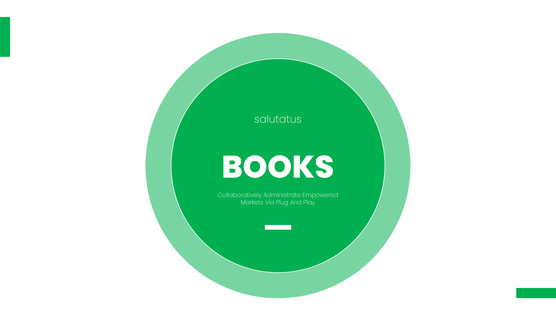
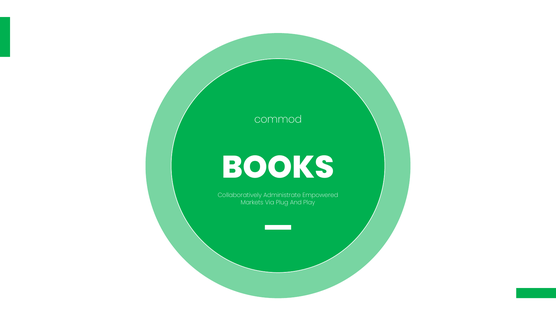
salutatus: salutatus -> commod (278, 119)
